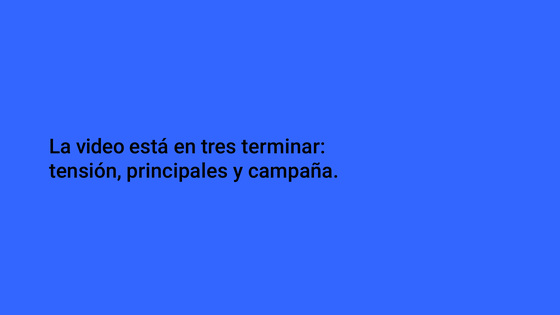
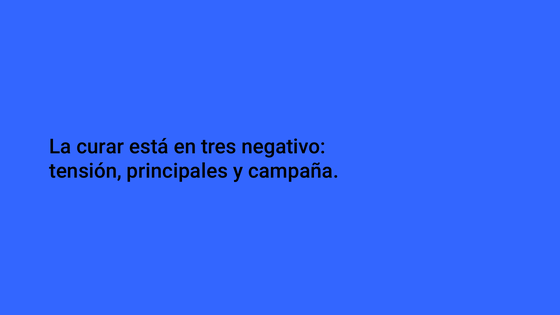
video: video -> curar (100, 147)
terminar: terminar -> negativo (284, 147)
